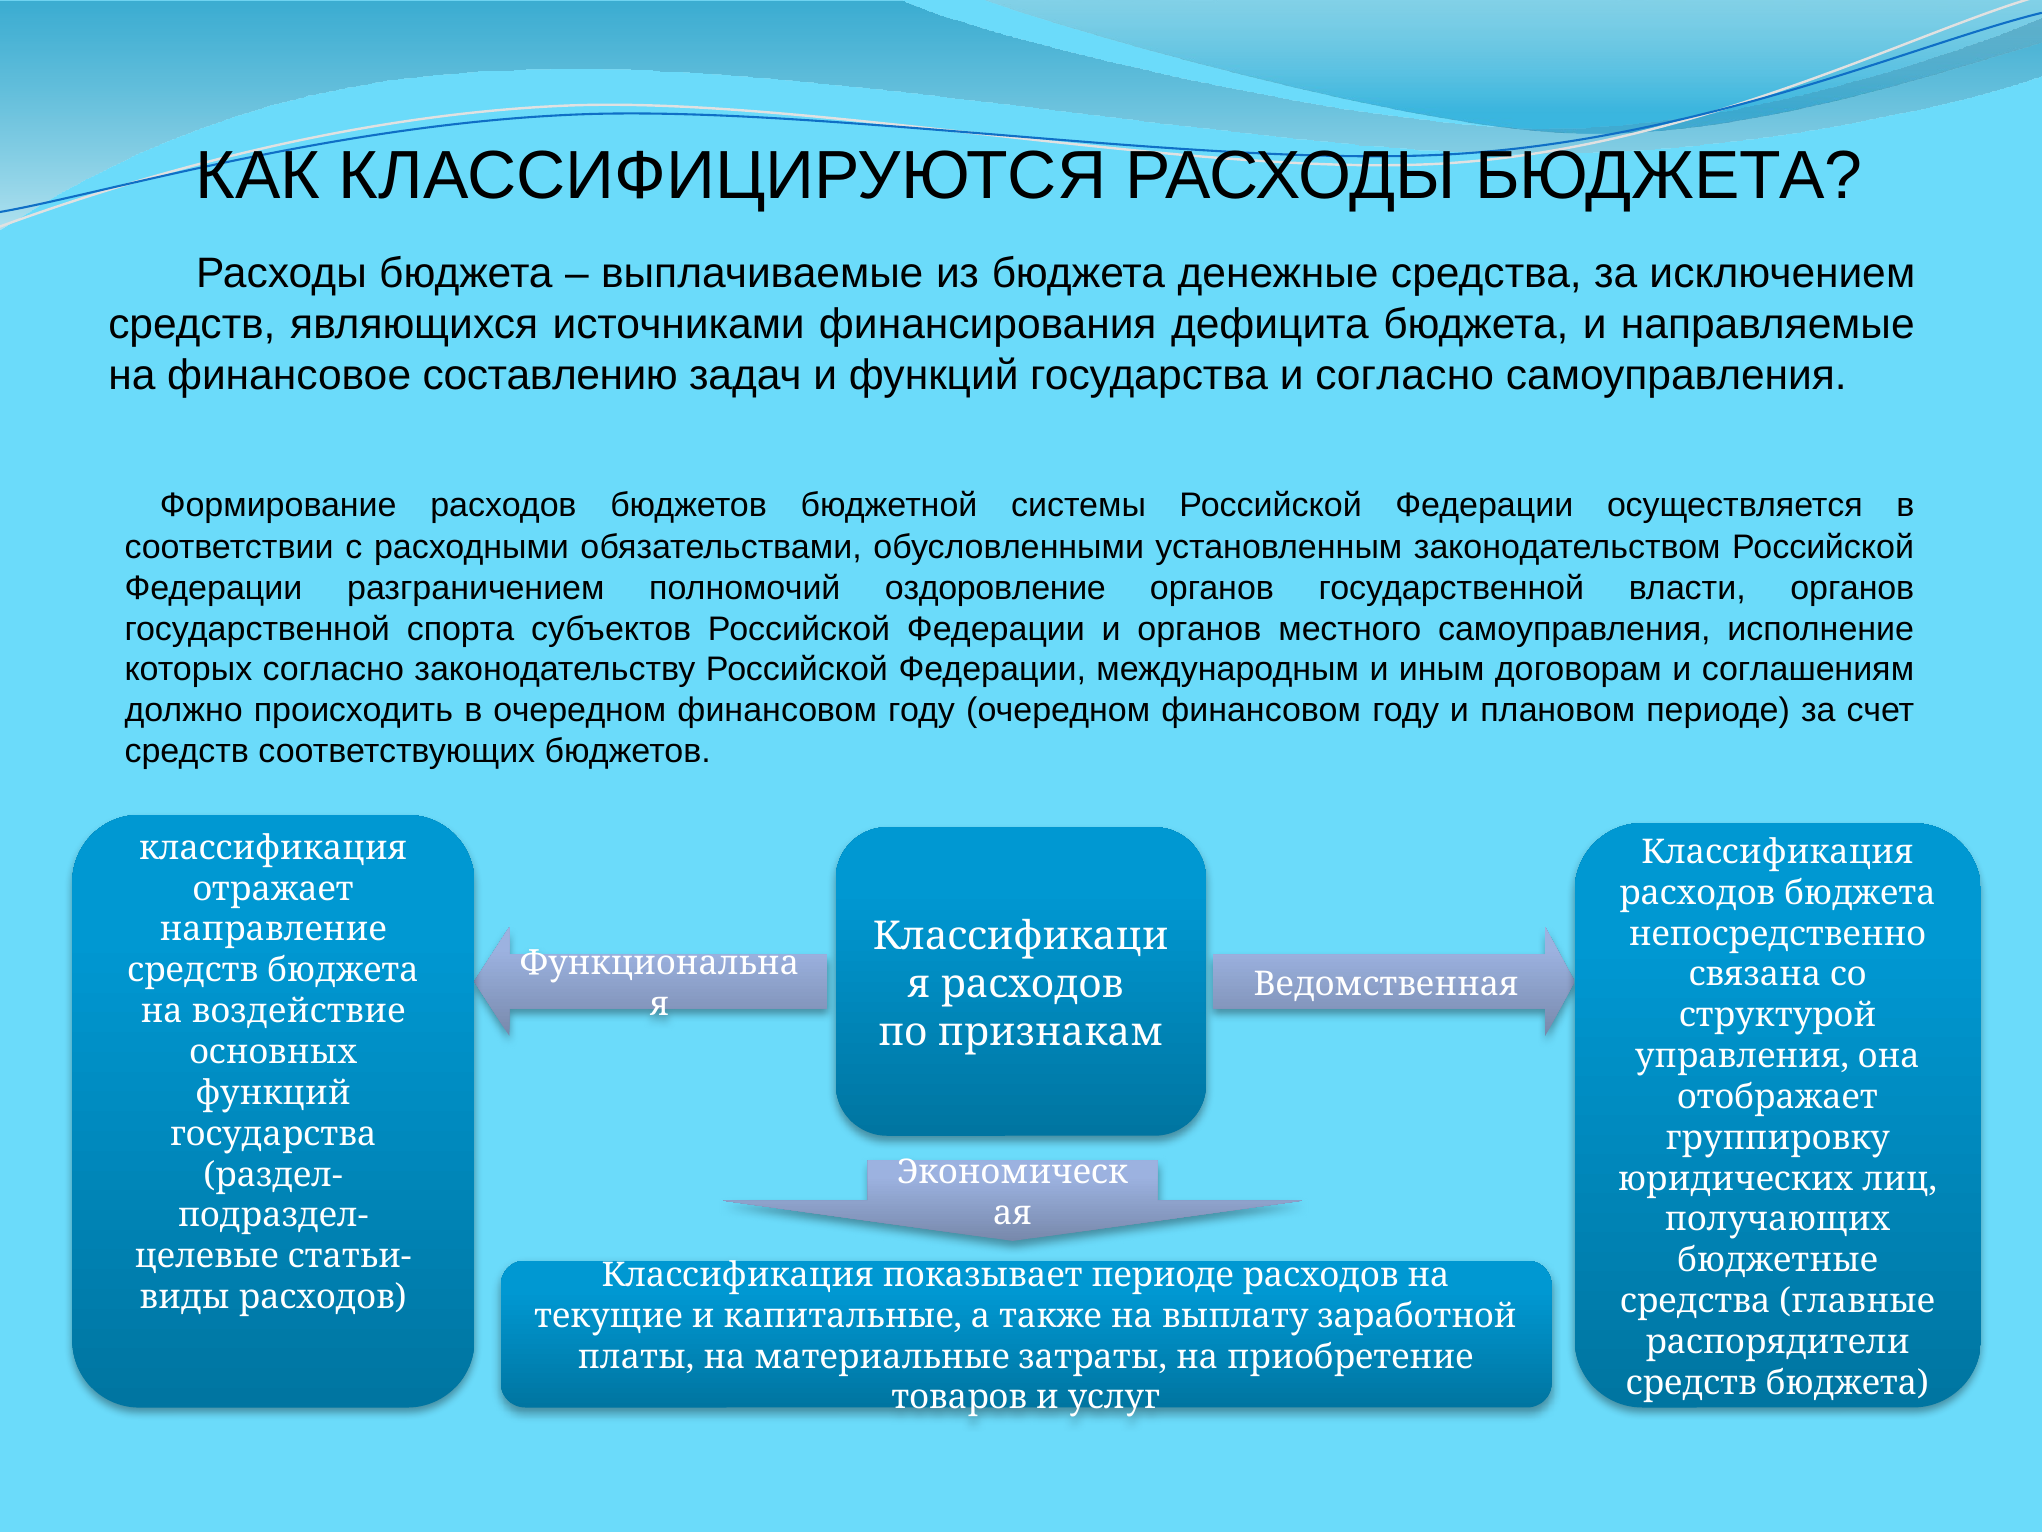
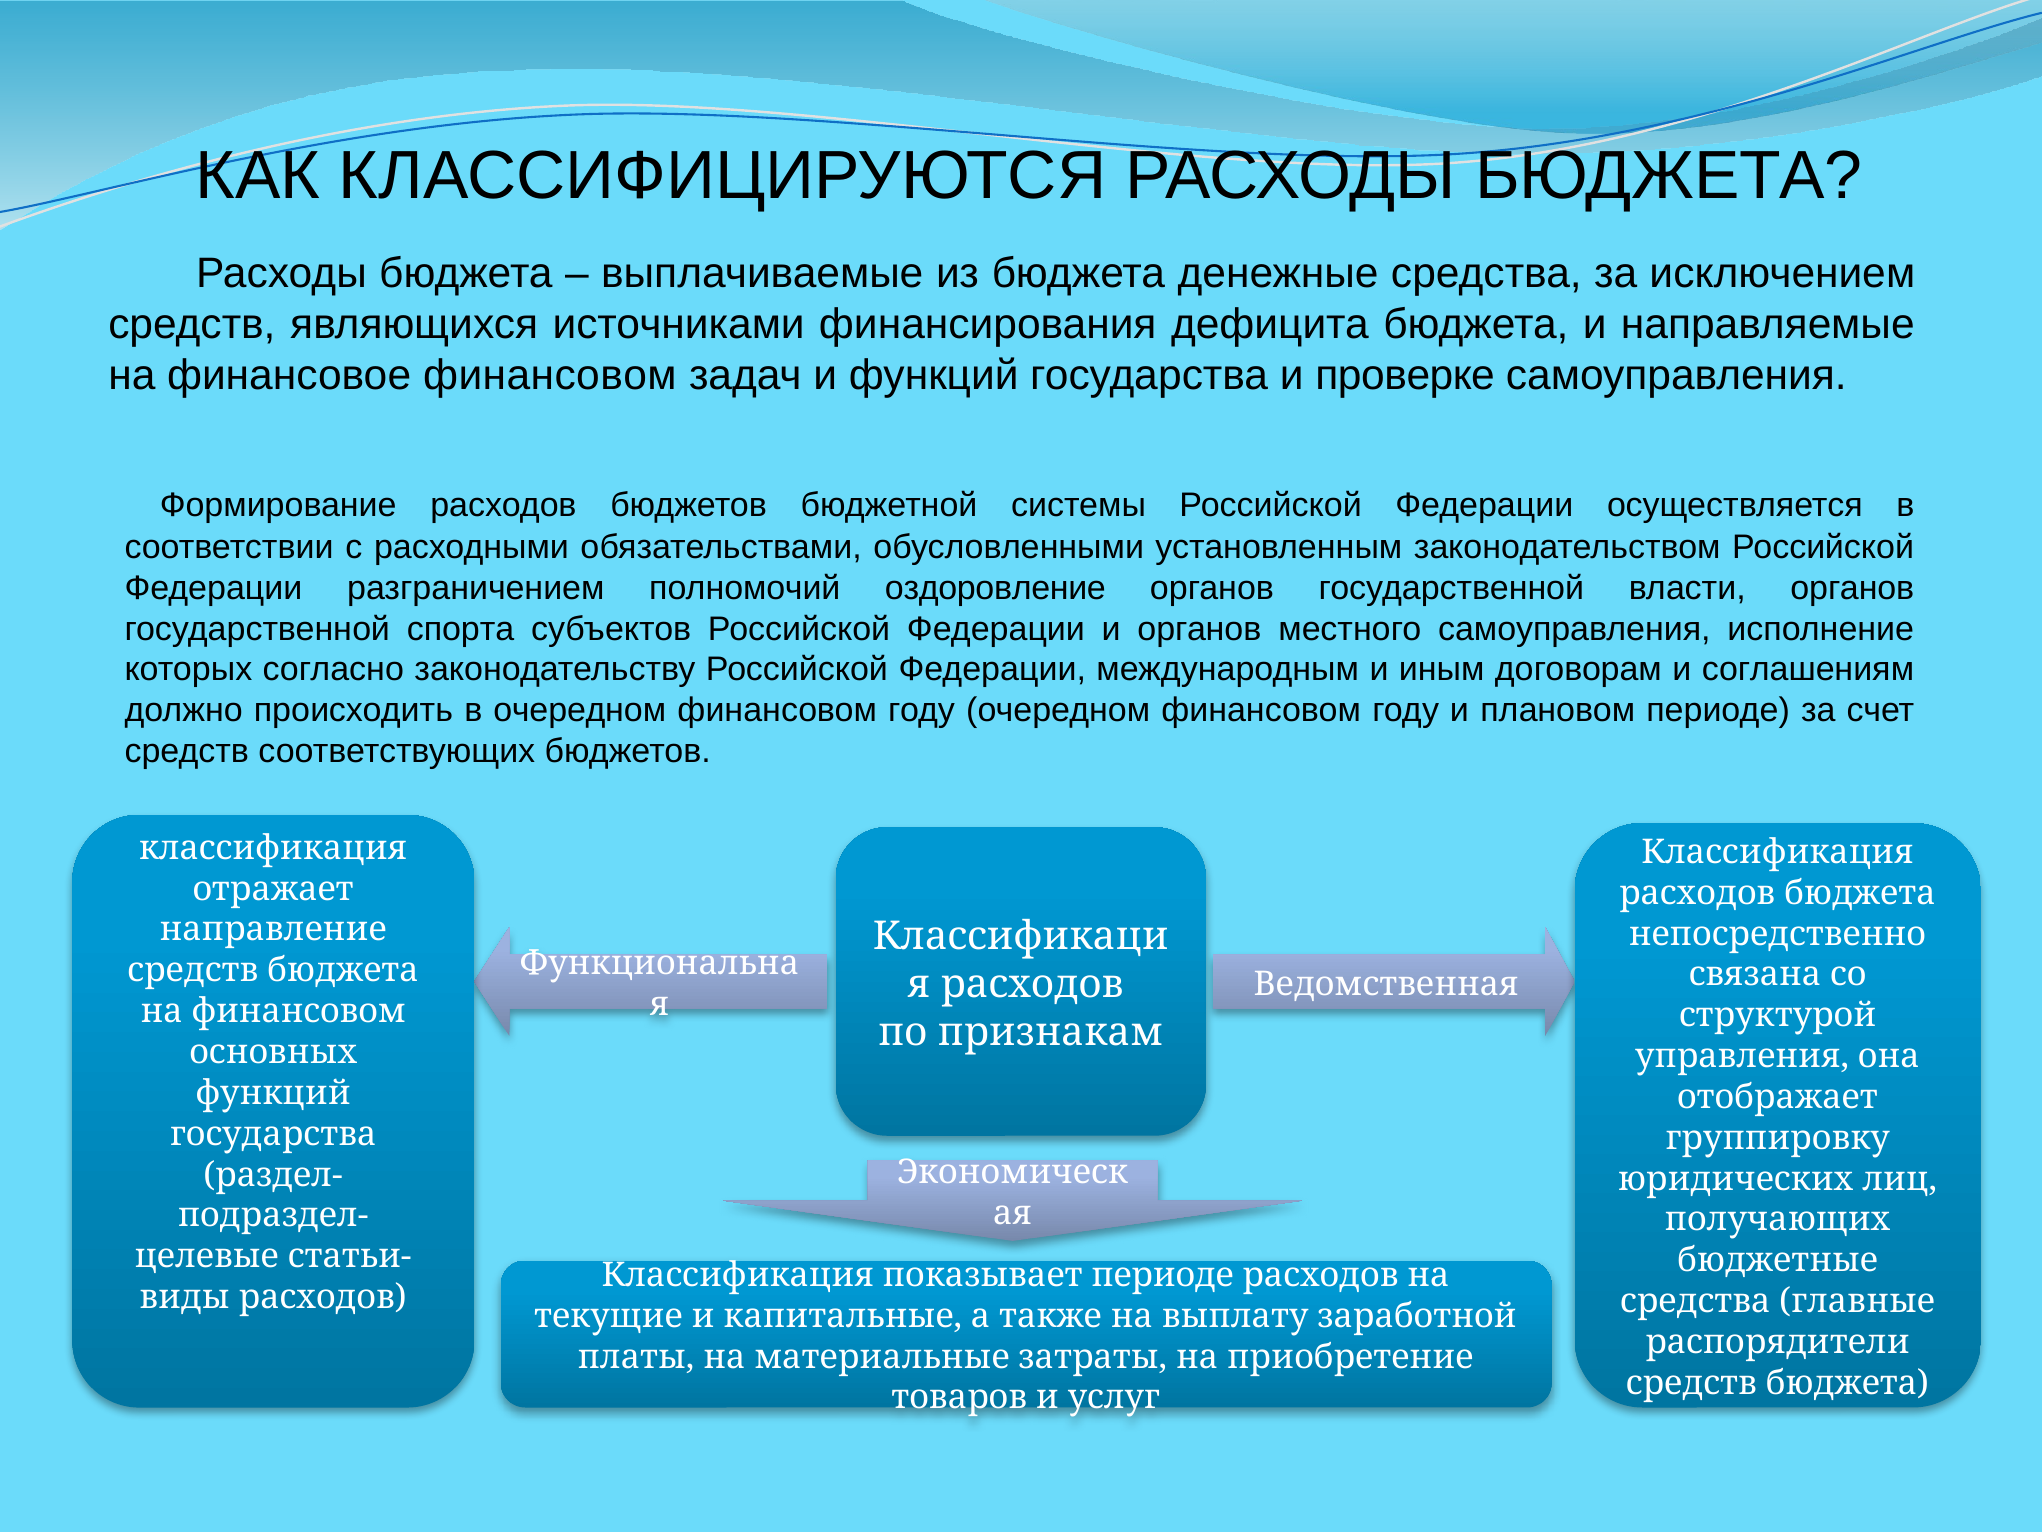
финансовое составлению: составлению -> финансовом (550, 376)
и согласно: согласно -> проверке (1405, 376)
на воздействие: воздействие -> финансовом (299, 1011)
